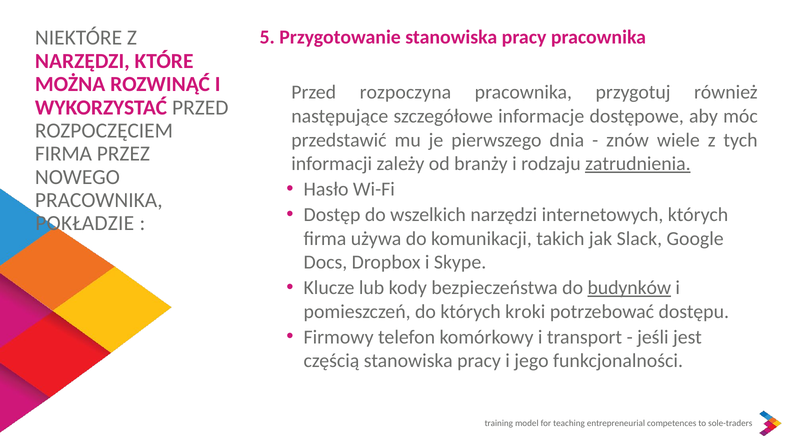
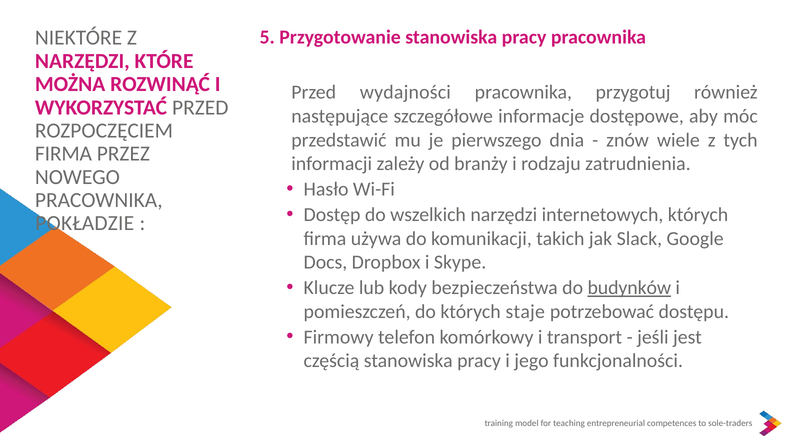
rozpoczyna: rozpoczyna -> wydajności (405, 92)
zatrudnienia underline: present -> none (638, 164)
kroki: kroki -> staje (525, 312)
